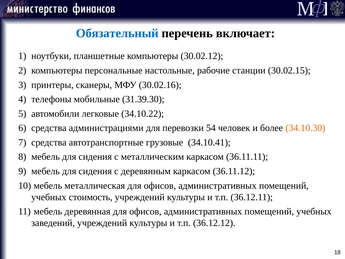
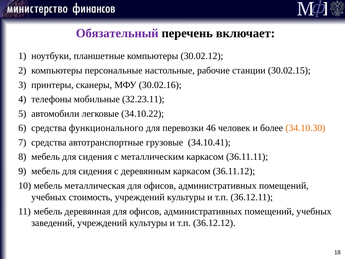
Обязательный colour: blue -> purple (117, 33)
31.39.30: 31.39.30 -> 32.23.11 (143, 99)
администрациями: администрациями -> функционального (106, 128)
54: 54 -> 46 (211, 128)
